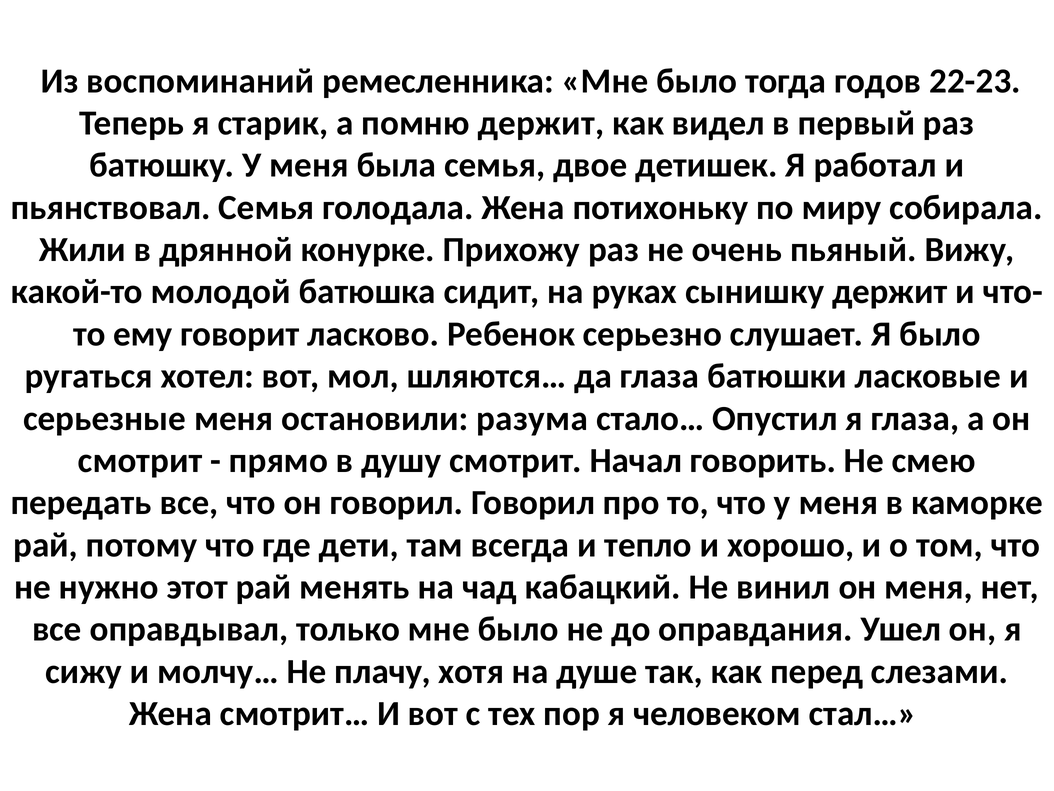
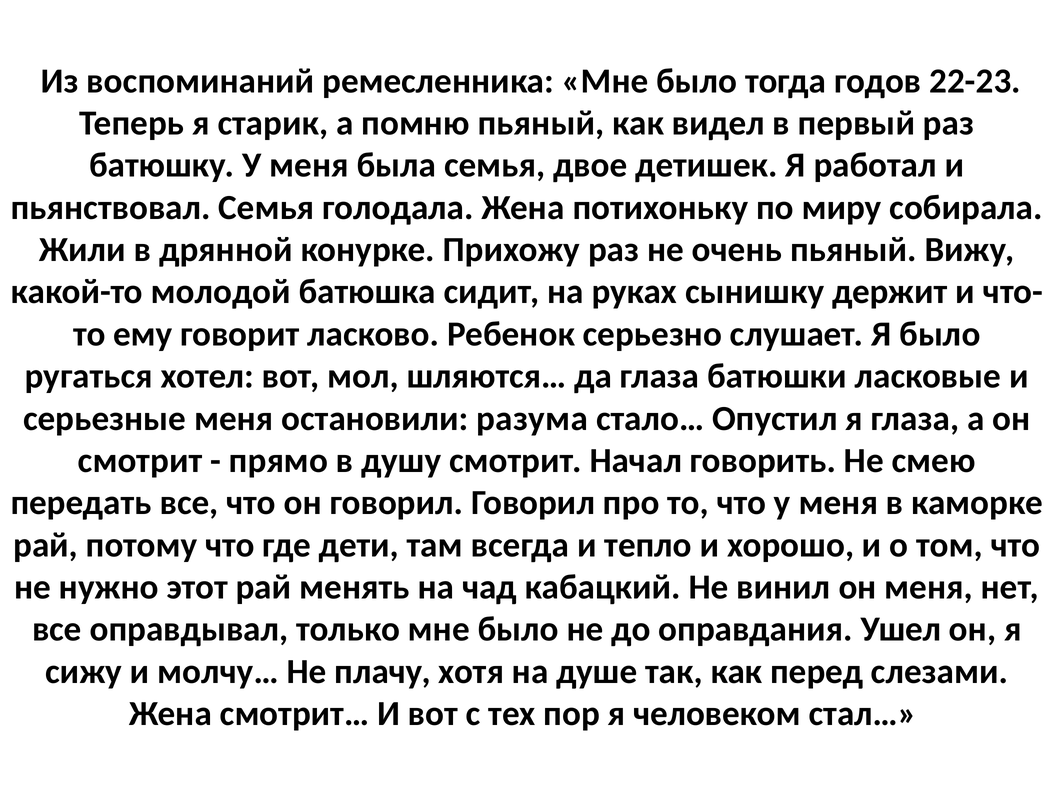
помню держит: держит -> пьяный (541, 123)
